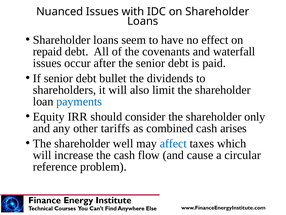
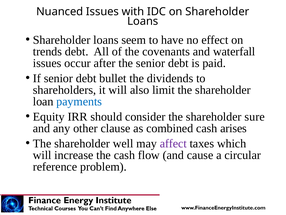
repaid: repaid -> trends (47, 51)
only: only -> sure (255, 116)
tariffs: tariffs -> clause (116, 128)
affect colour: blue -> purple (173, 143)
